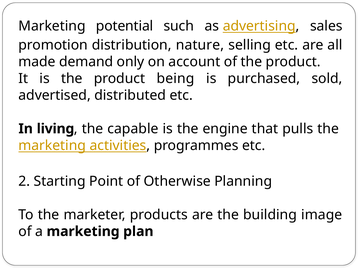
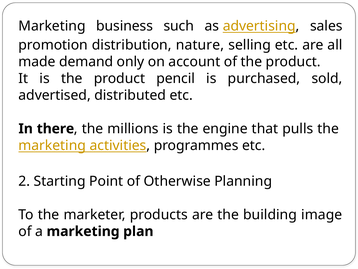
potential: potential -> business (125, 26)
being: being -> pencil (176, 78)
living: living -> there (55, 128)
capable: capable -> millions (133, 128)
